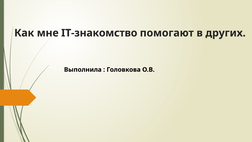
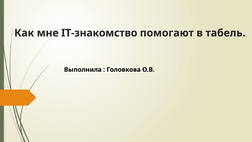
других: других -> табель (226, 33)
